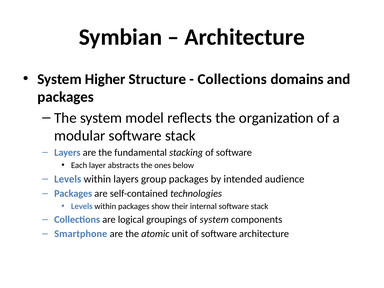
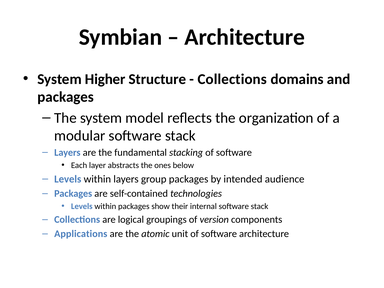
of system: system -> version (214, 220)
Smartphone: Smartphone -> Applications (81, 234)
